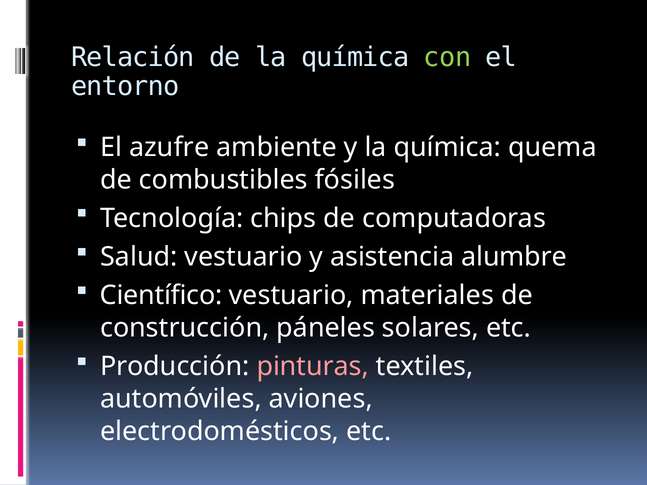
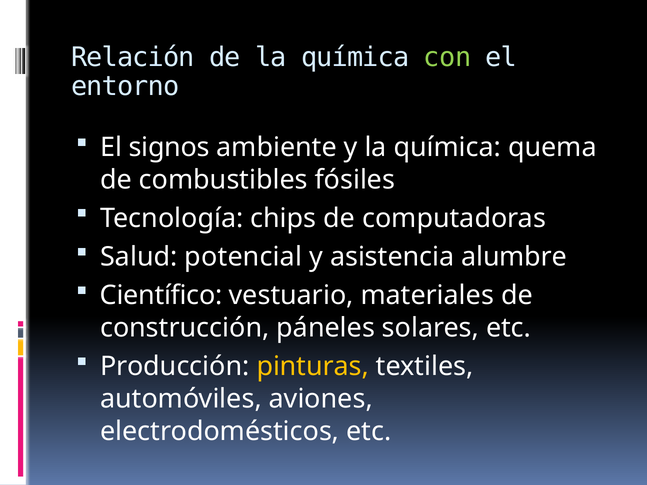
azufre: azufre -> signos (169, 147)
Salud vestuario: vestuario -> potencial (243, 257)
pinturas colour: pink -> yellow (313, 367)
